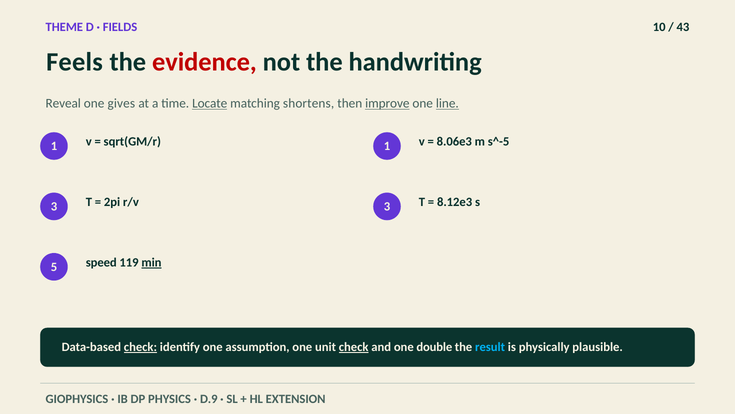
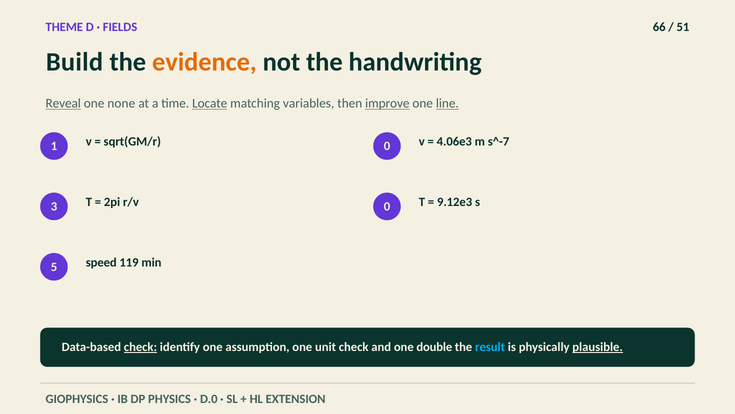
10: 10 -> 66 (659, 27)
43: 43 -> 51 (683, 27)
Feels: Feels -> Build (74, 62)
evidence colour: red -> orange (204, 62)
Reveal underline: none -> present (63, 103)
gives: gives -> none (121, 103)
shortens: shortens -> variables (309, 103)
sqrt(GM/r 1: 1 -> 0 (387, 146)
8.06e3: 8.06e3 -> 4.06e3 (454, 141)
s^-5: s^-5 -> s^-7 (499, 141)
r/v 3: 3 -> 0 (387, 206)
8.12e3: 8.12e3 -> 9.12e3 (455, 202)
min underline: present -> none (151, 262)
check underline: present -> none (354, 347)
plausible underline: none -> present (598, 347)
D.9: D.9 -> D.0 (209, 399)
